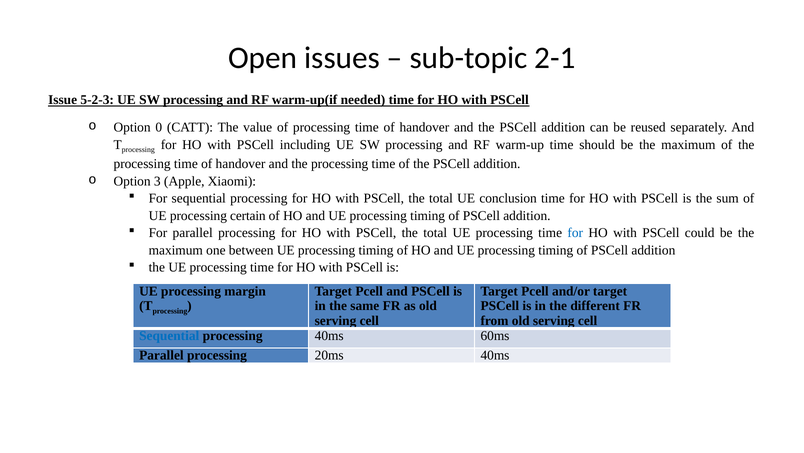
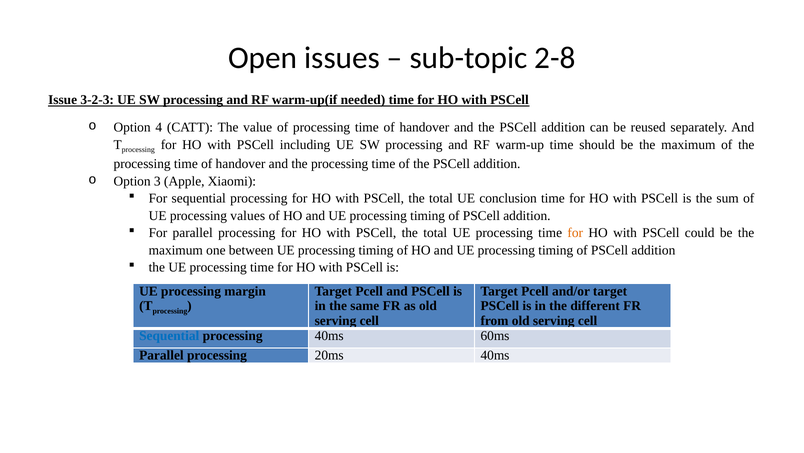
2-1: 2-1 -> 2-8 (555, 58)
5-2-3: 5-2-3 -> 3-2-3 (97, 100)
0: 0 -> 4 (159, 127)
certain: certain -> values (248, 215)
for colour: blue -> orange (575, 233)
